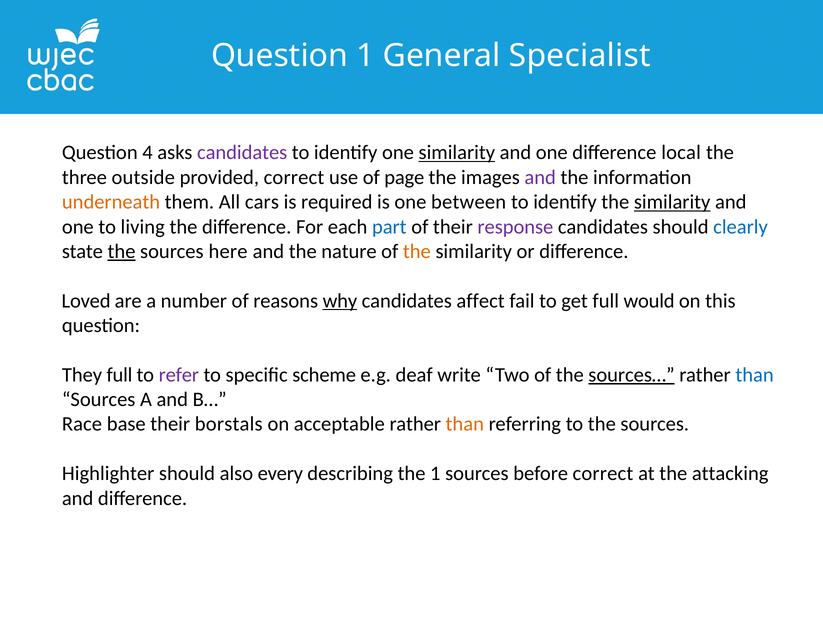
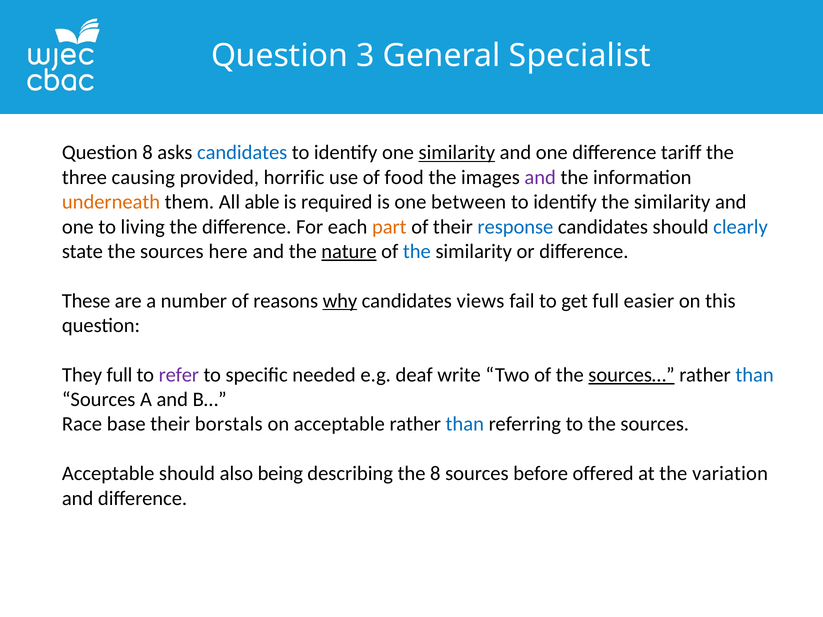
Question 1: 1 -> 3 (365, 56)
Question 4: 4 -> 8 (147, 153)
candidates colour: purple -> blue (242, 153)
local: local -> tariff (681, 153)
outside: outside -> causing (143, 177)
provided correct: correct -> horrific (294, 177)
page: page -> food (404, 177)
cars: cars -> able (262, 202)
similarity underline: present -> none (672, 202)
part colour: blue -> orange (389, 227)
response colour: purple -> blue (515, 227)
the underline: present -> none (122, 252)
nature underline: none -> present (349, 252)
the colour: orange -> blue (417, 252)
Loved: Loved -> These (86, 301)
affect: affect -> views (480, 301)
would: would -> easier (649, 301)
scheme: scheme -> needed (324, 375)
than colour: orange -> blue (465, 424)
Highlighter: Highlighter -> Acceptable (108, 474)
every: every -> being (280, 474)
the 1: 1 -> 8 (435, 474)
before correct: correct -> offered (603, 474)
attacking: attacking -> variation (730, 474)
